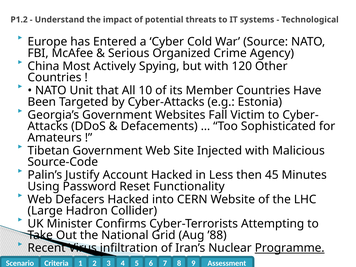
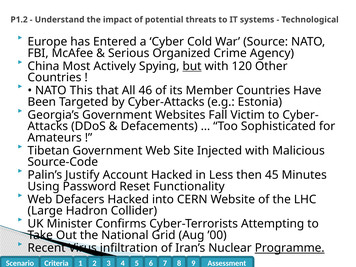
but underline: none -> present (192, 66)
Unit: Unit -> This (81, 91)
10: 10 -> 46 (145, 91)
’88: ’88 -> ’00 (217, 235)
